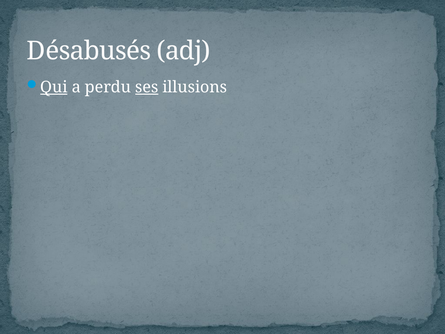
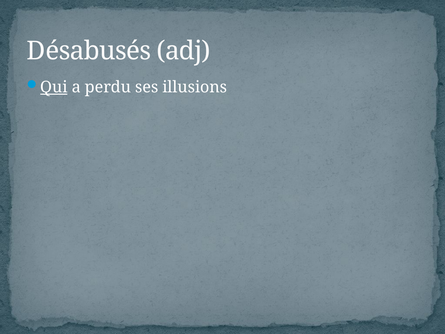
ses underline: present -> none (147, 87)
